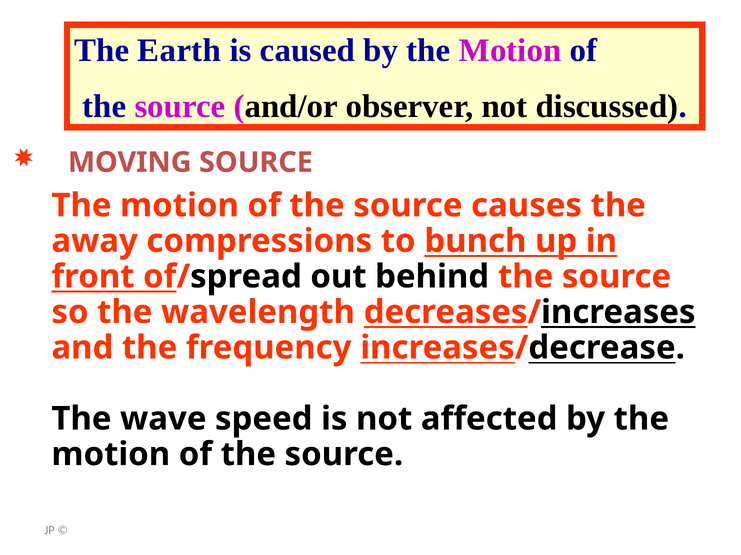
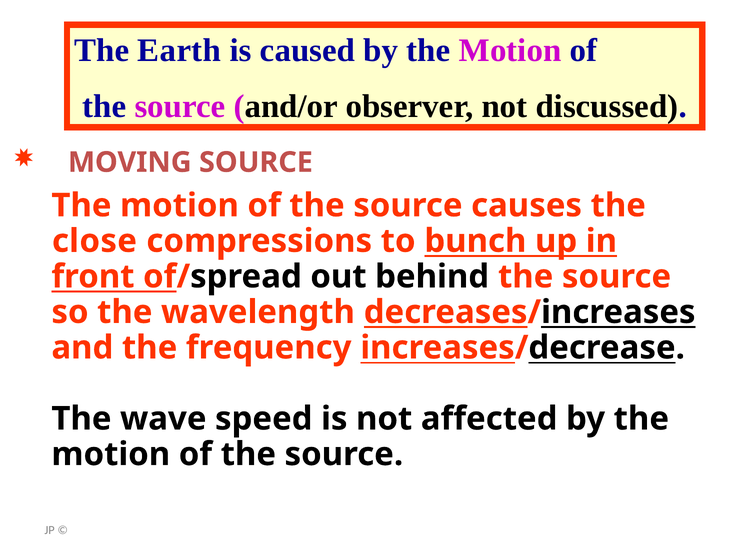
away: away -> close (94, 241)
